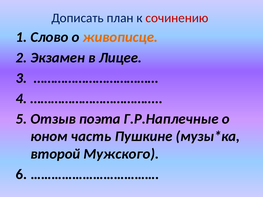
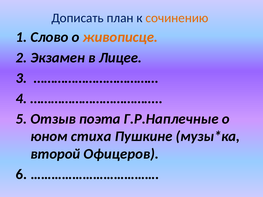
сочинению colour: red -> orange (177, 18)
часть: часть -> стиха (91, 137)
Мужского: Мужского -> Офицеров (121, 154)
